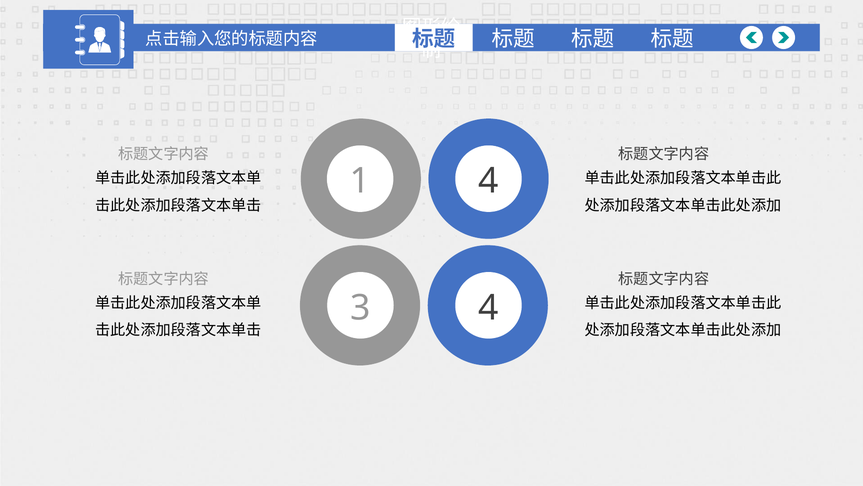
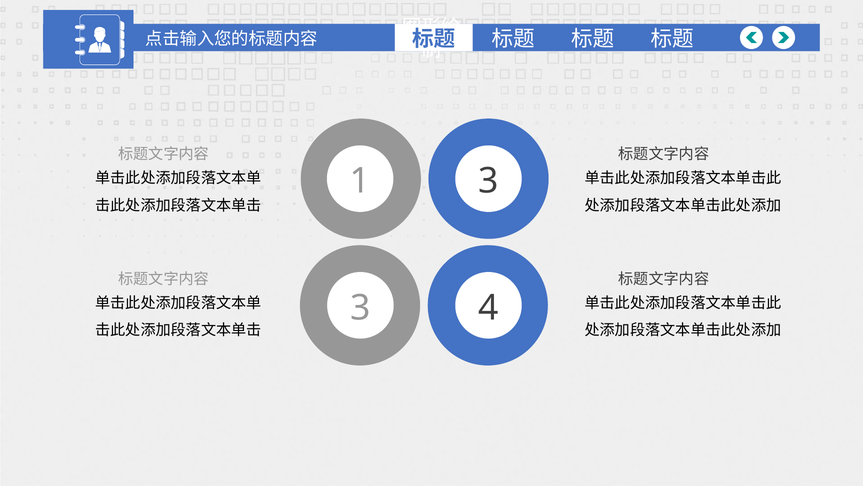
1 4: 4 -> 3 (488, 181)
